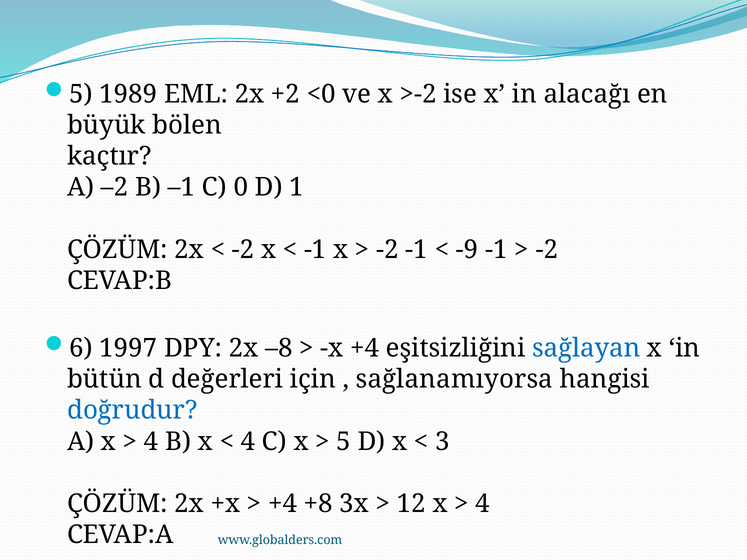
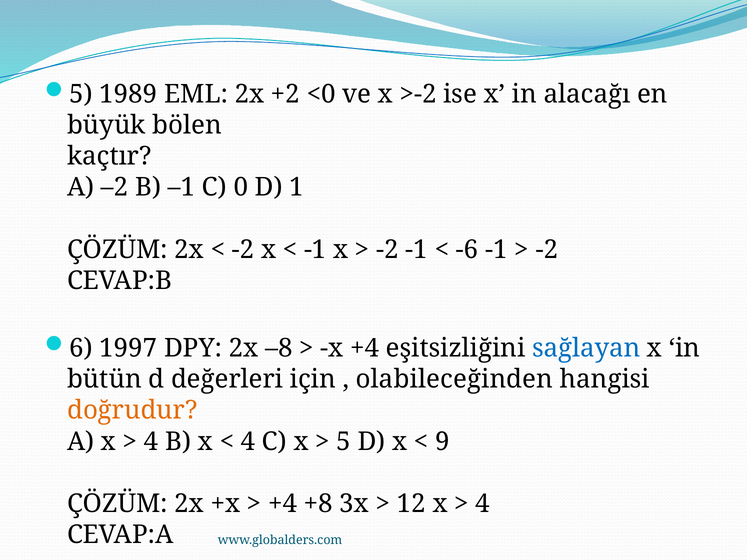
-9: -9 -> -6 (467, 250)
sağlanamıyorsa: sağlanamıyorsa -> olabileceğinden (454, 379)
doğrudur colour: blue -> orange (132, 411)
3: 3 -> 9 (442, 442)
